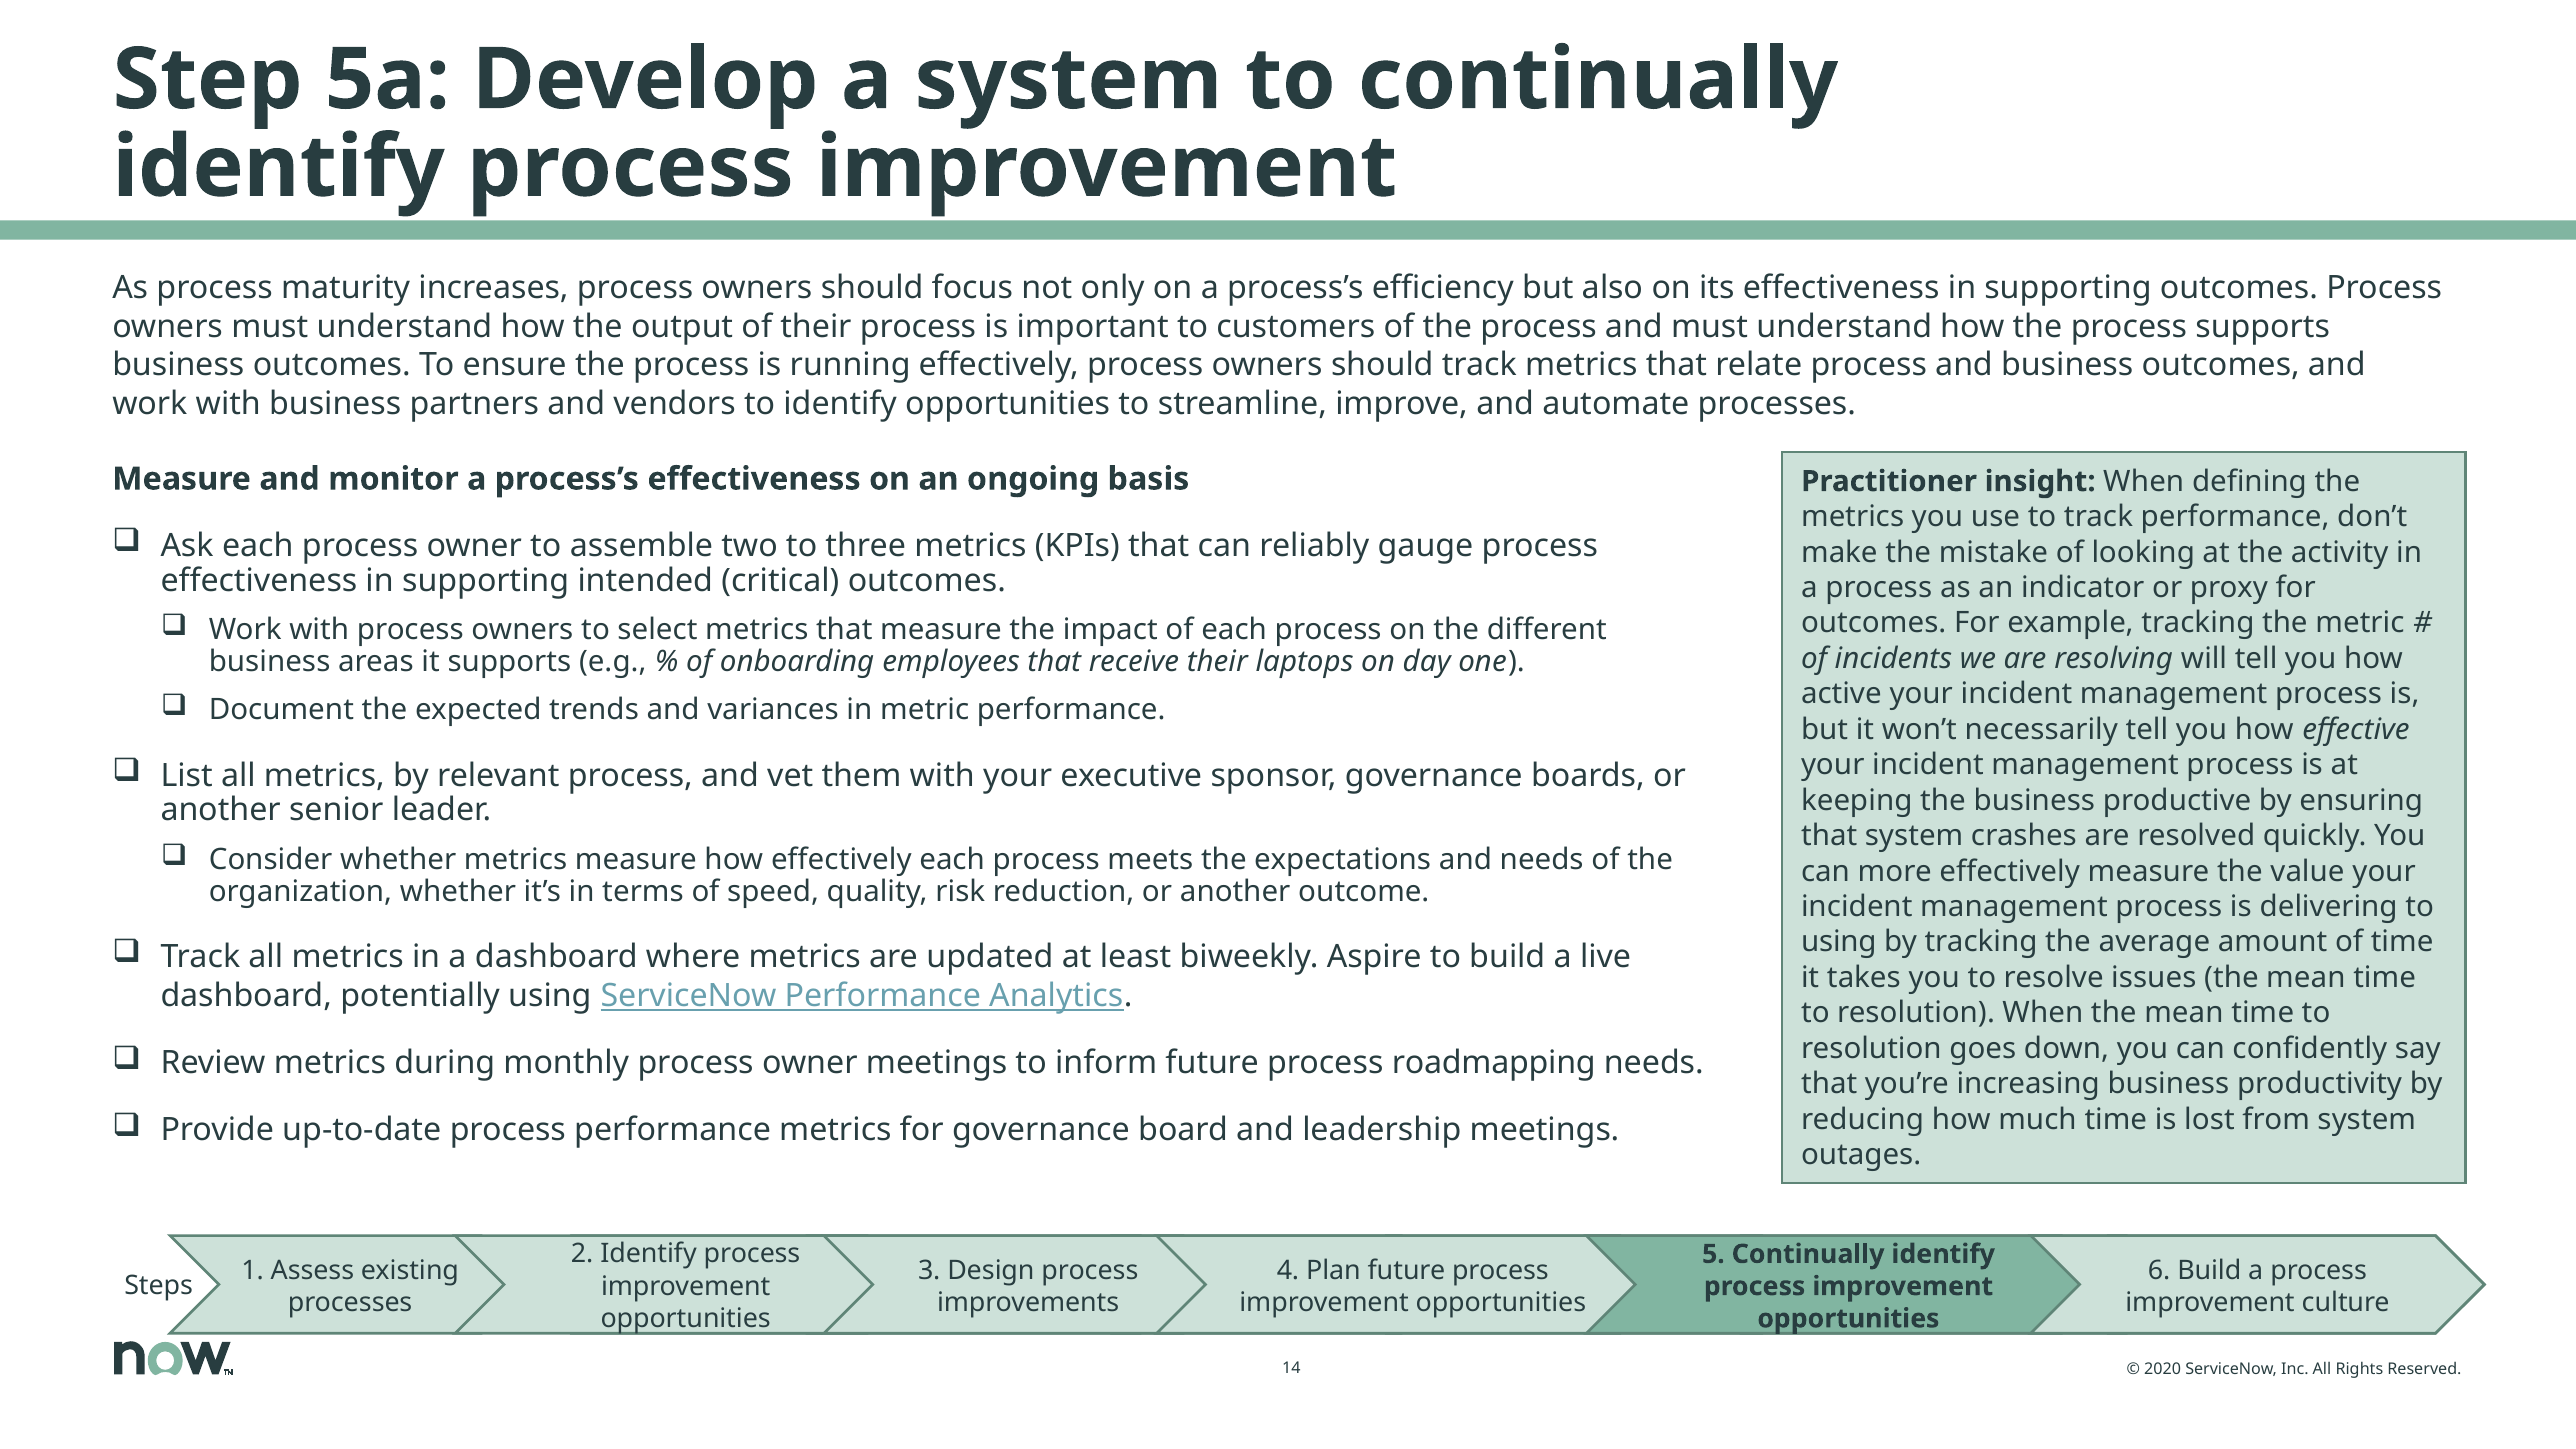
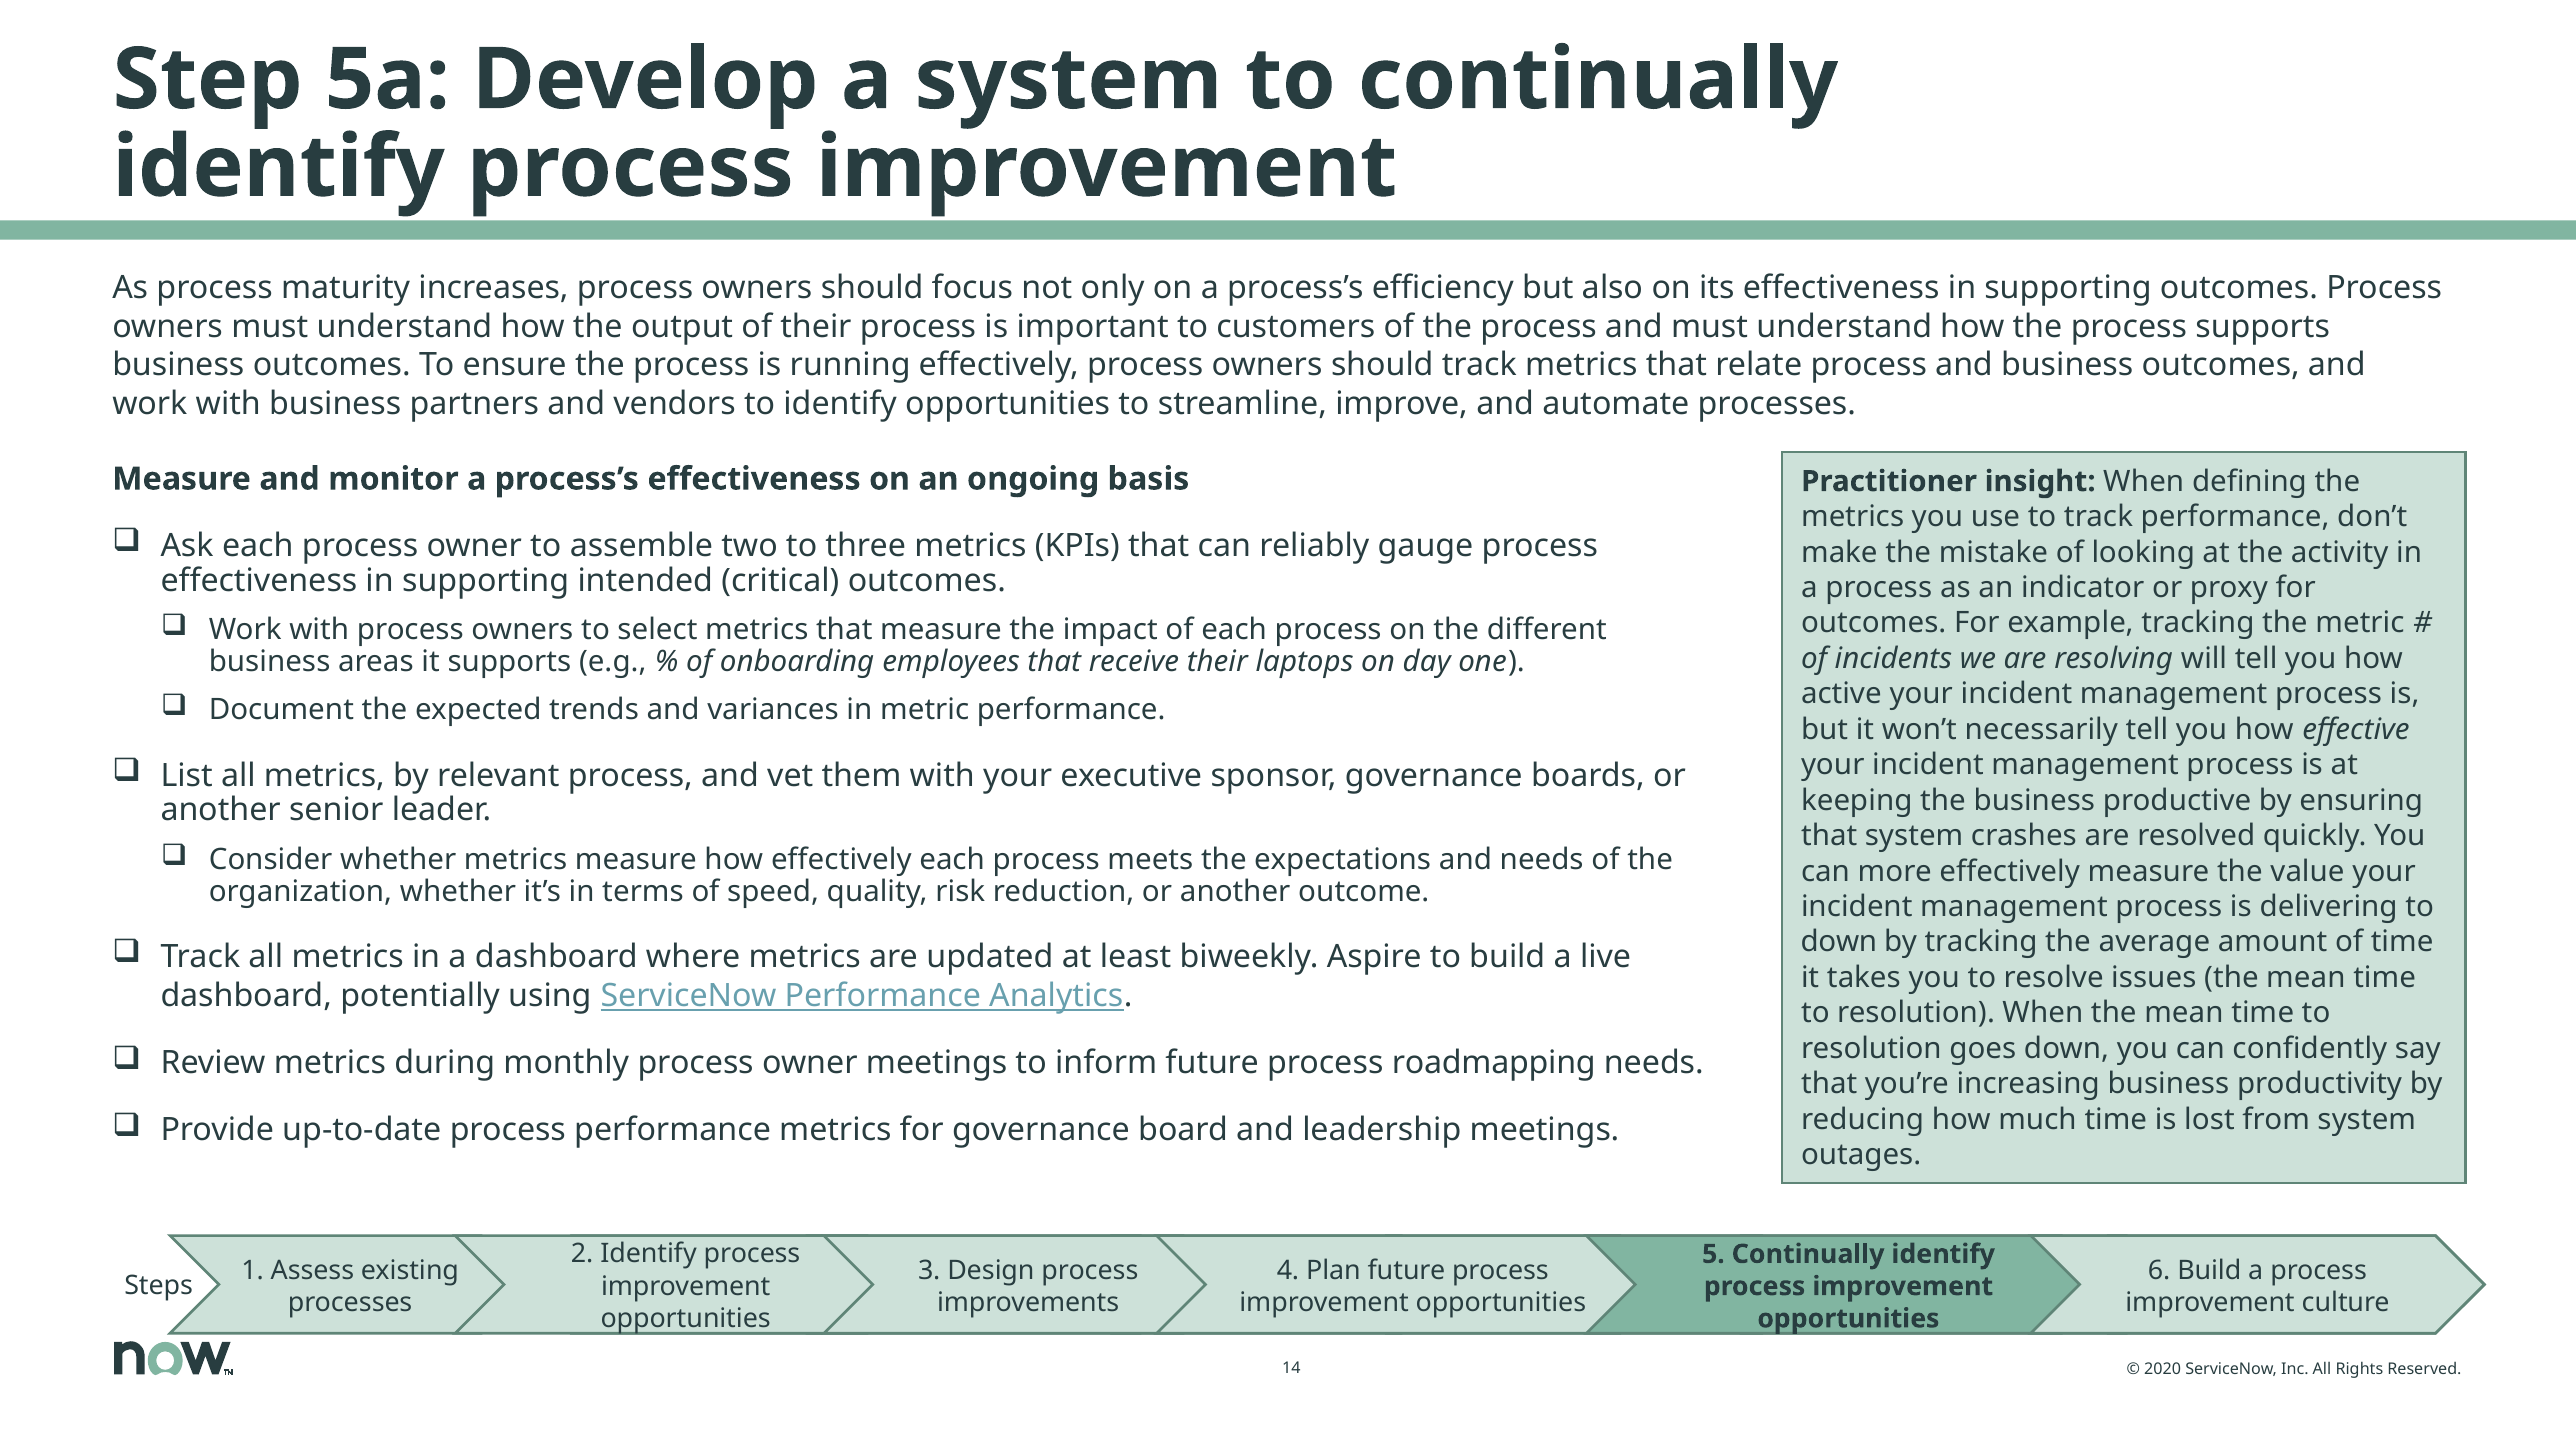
using: using -> down (1839, 942)
